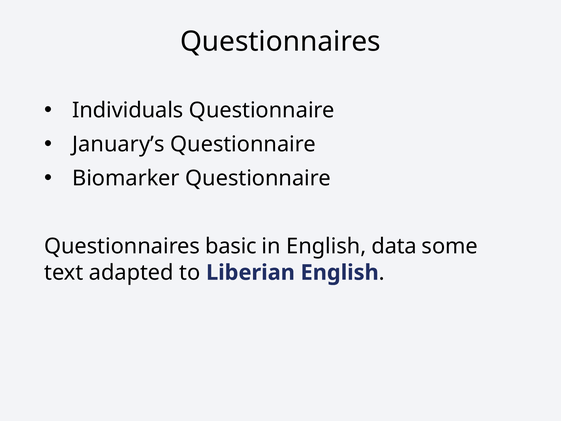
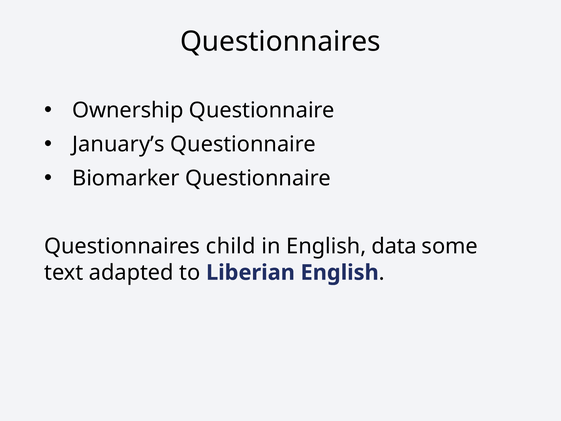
Individuals: Individuals -> Ownership (128, 110)
basic: basic -> child (231, 246)
